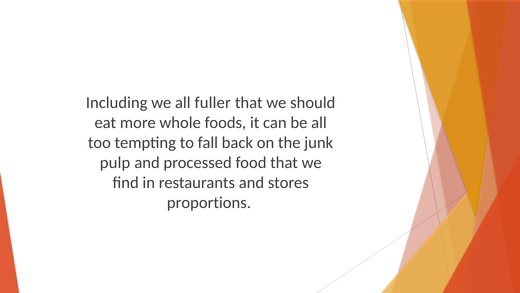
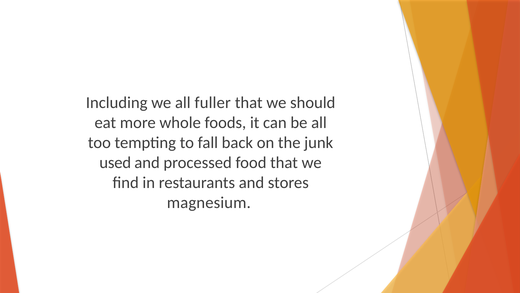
pulp: pulp -> used (115, 162)
proportions: proportions -> magnesium (209, 202)
